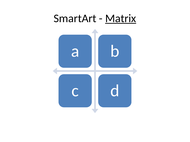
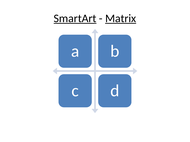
SmartArt underline: none -> present (75, 18)
